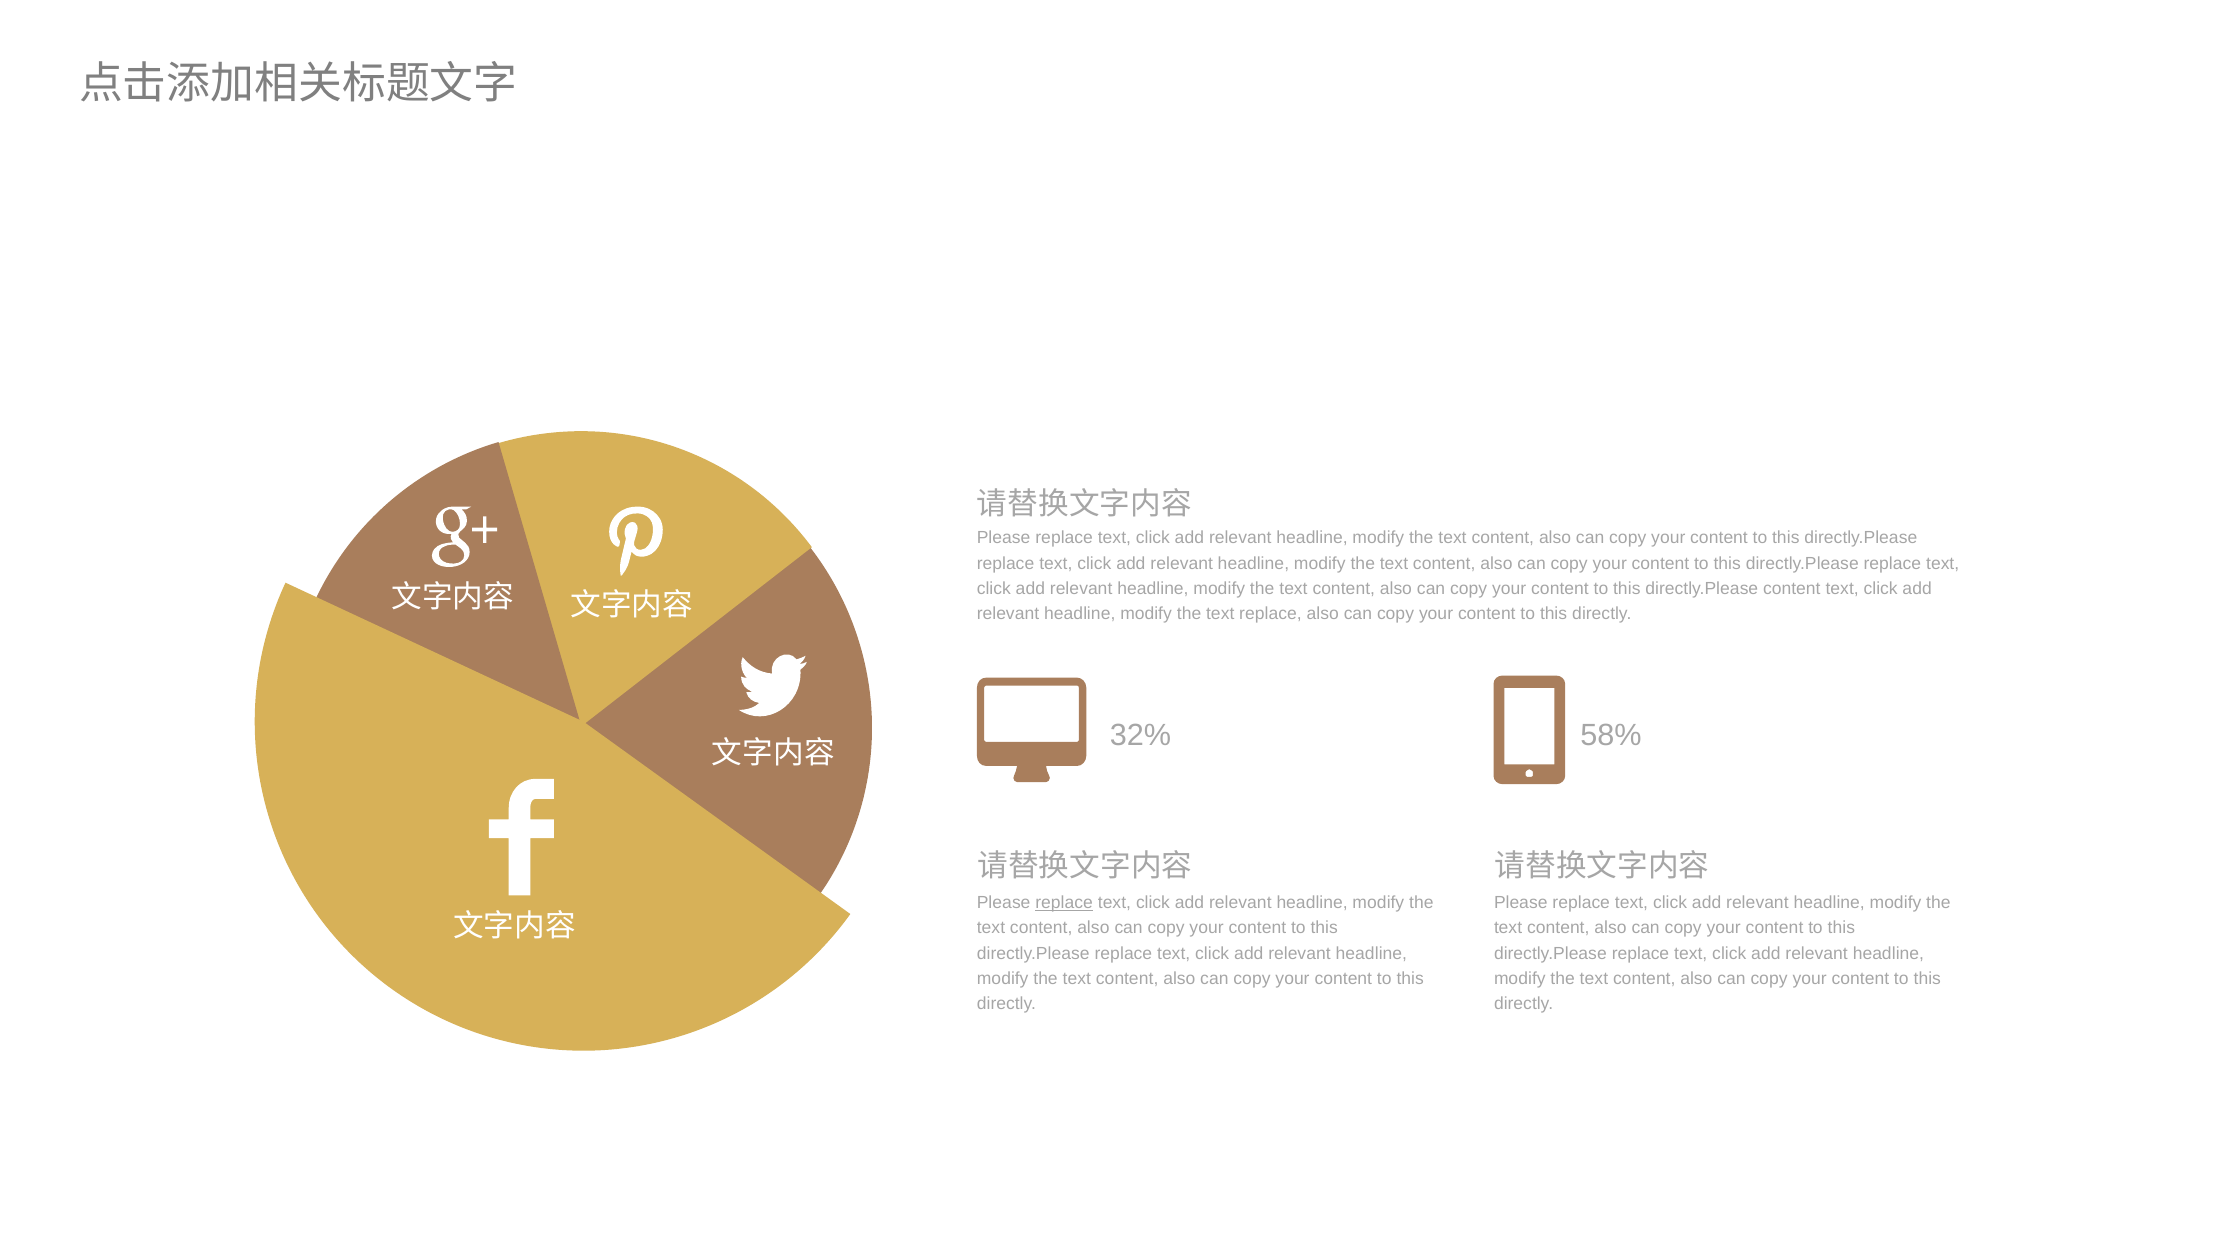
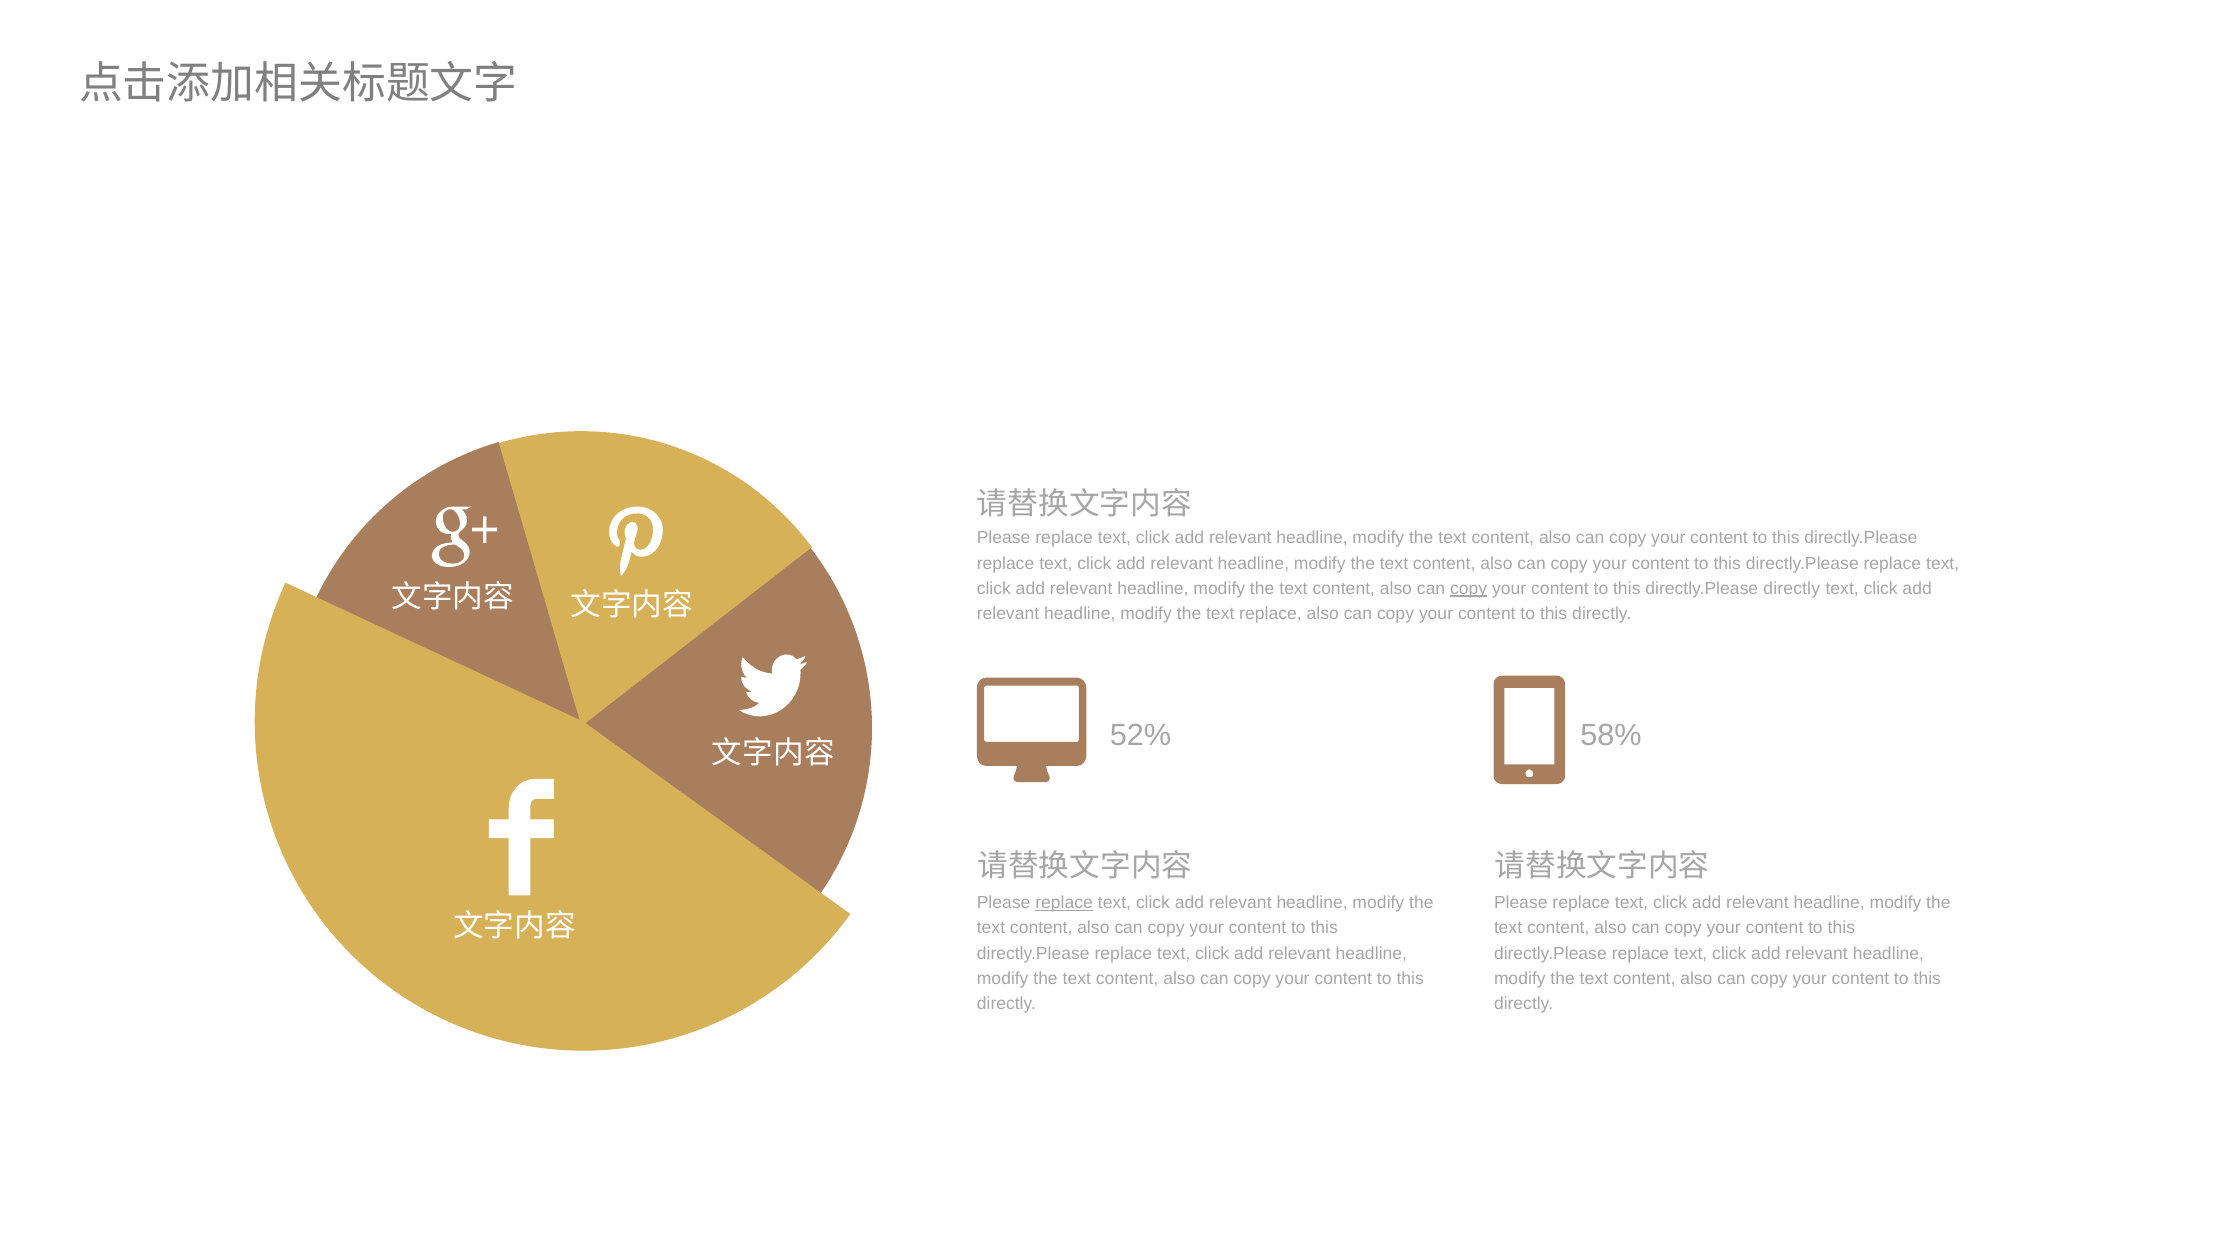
copy underline: none -> present (1469, 588)
directly.Please content: content -> directly (1792, 588)
32%: 32% -> 52% (1140, 735)
